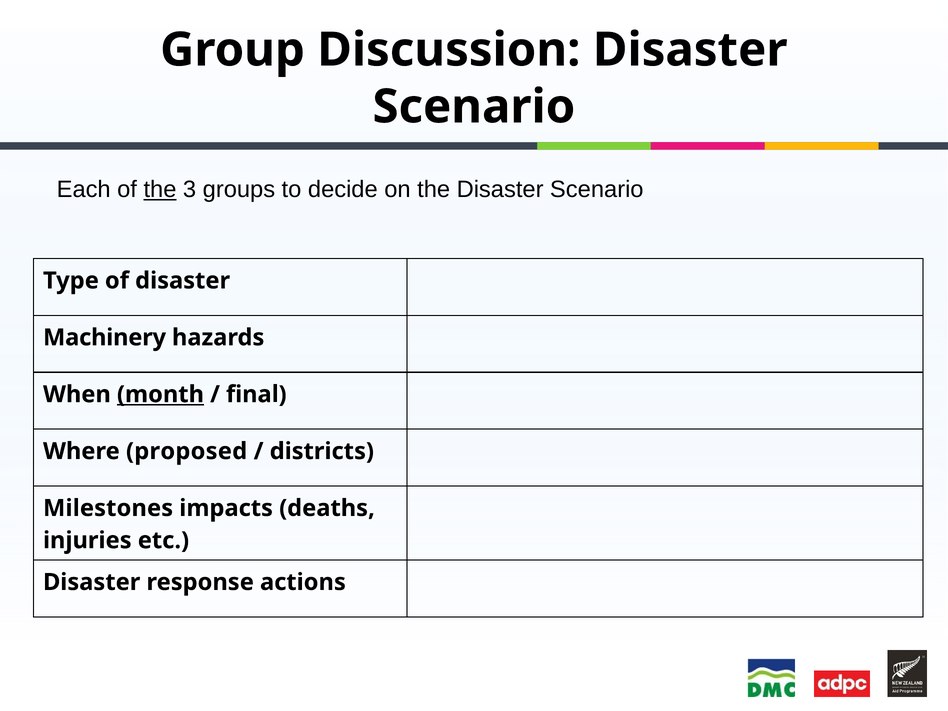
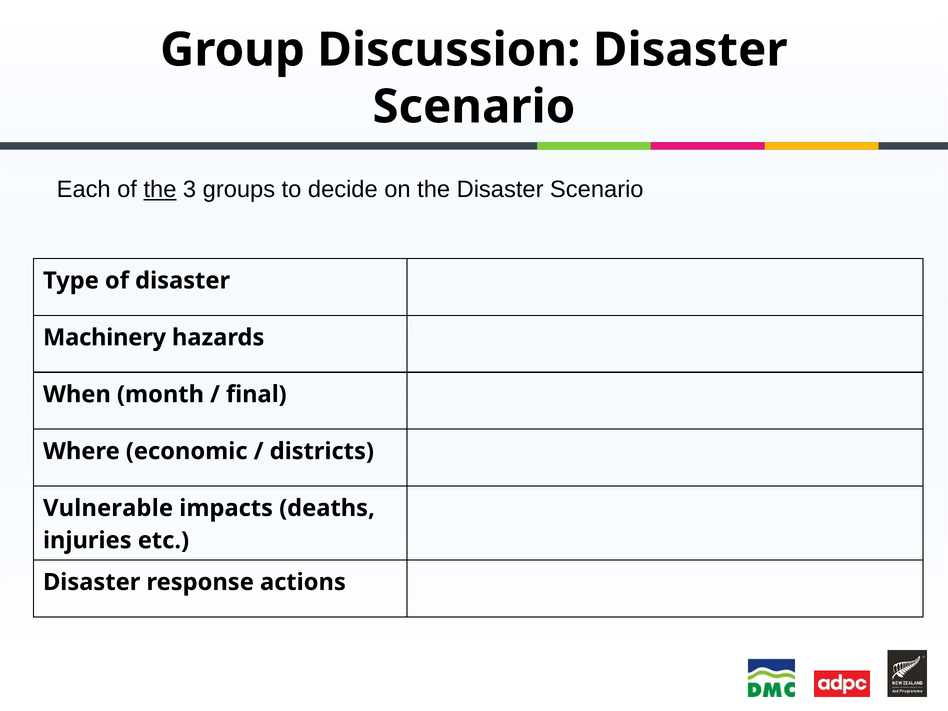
month underline: present -> none (160, 394)
proposed: proposed -> economic (187, 451)
Milestones: Milestones -> Vulnerable (108, 508)
